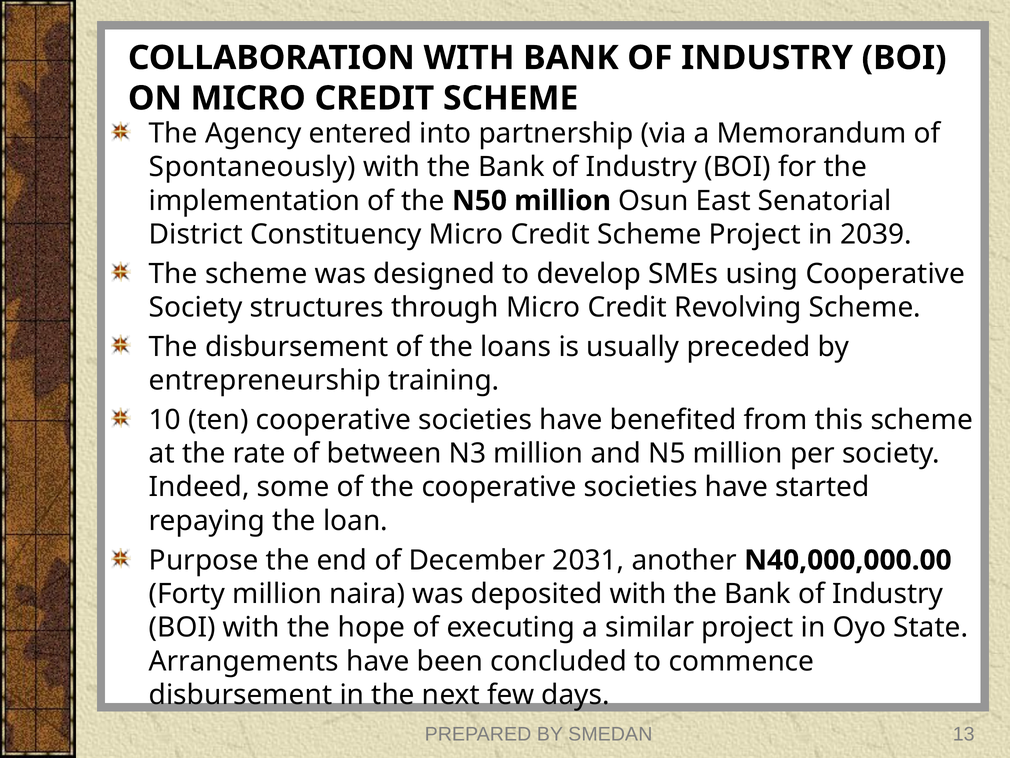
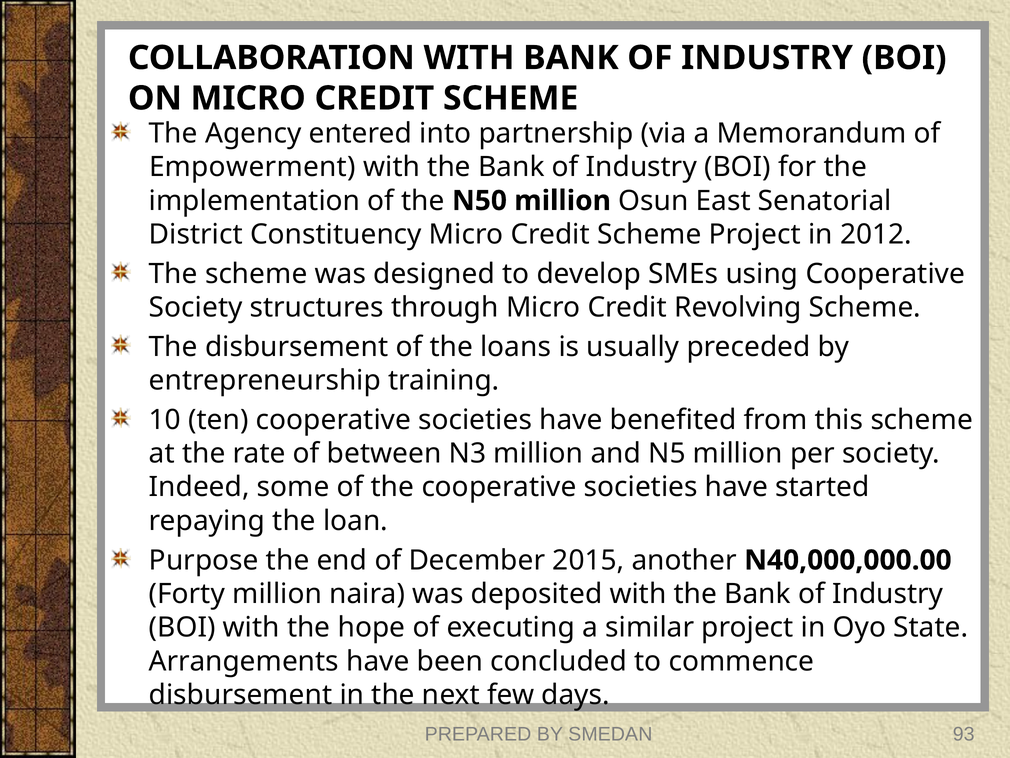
Spontaneously: Spontaneously -> Empowerment (252, 167)
2039: 2039 -> 2012 (876, 234)
2031: 2031 -> 2015 (588, 560)
13: 13 -> 93 (964, 734)
